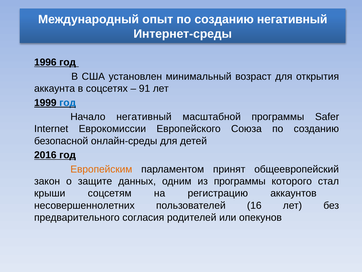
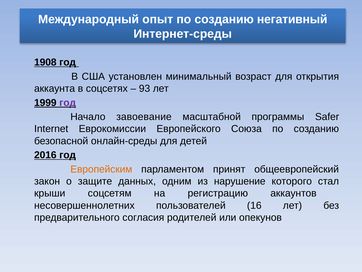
1996: 1996 -> 1908 (45, 62)
91: 91 -> 93 (144, 88)
год colour: blue -> purple (68, 103)
Начало негативный: негативный -> завоевание (144, 117)
из программы: программы -> нарушение (240, 181)
